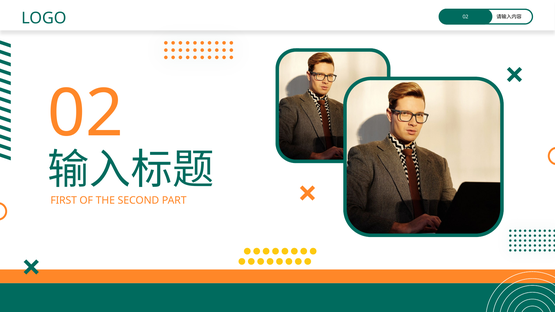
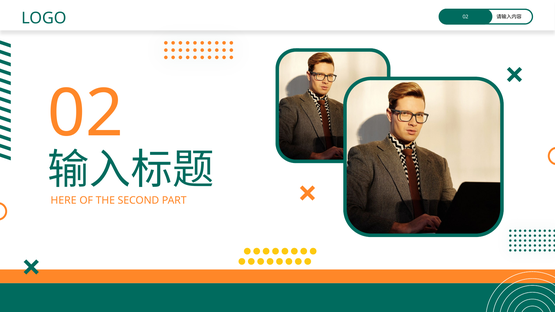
FIRST: FIRST -> HERE (64, 201)
